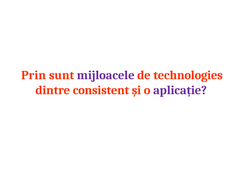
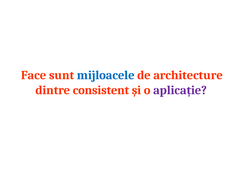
Prin: Prin -> Face (34, 75)
mijloacele colour: purple -> blue (106, 75)
technologies: technologies -> architecture (188, 75)
